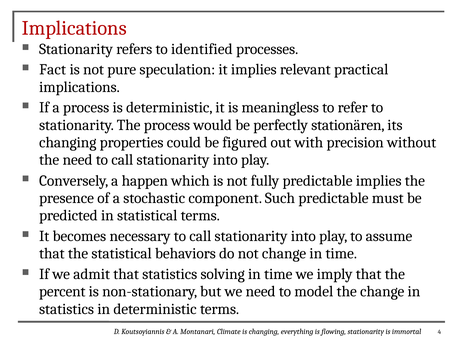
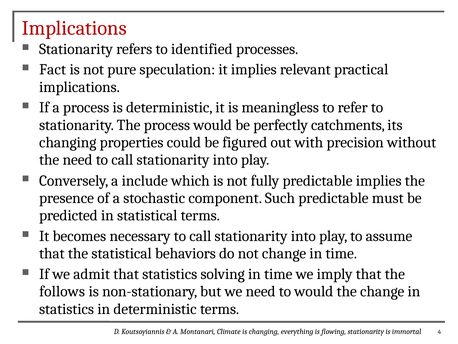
stationären: stationären -> catchments (348, 125)
happen: happen -> include (145, 180)
percent: percent -> follows (62, 291)
to model: model -> would (314, 291)
